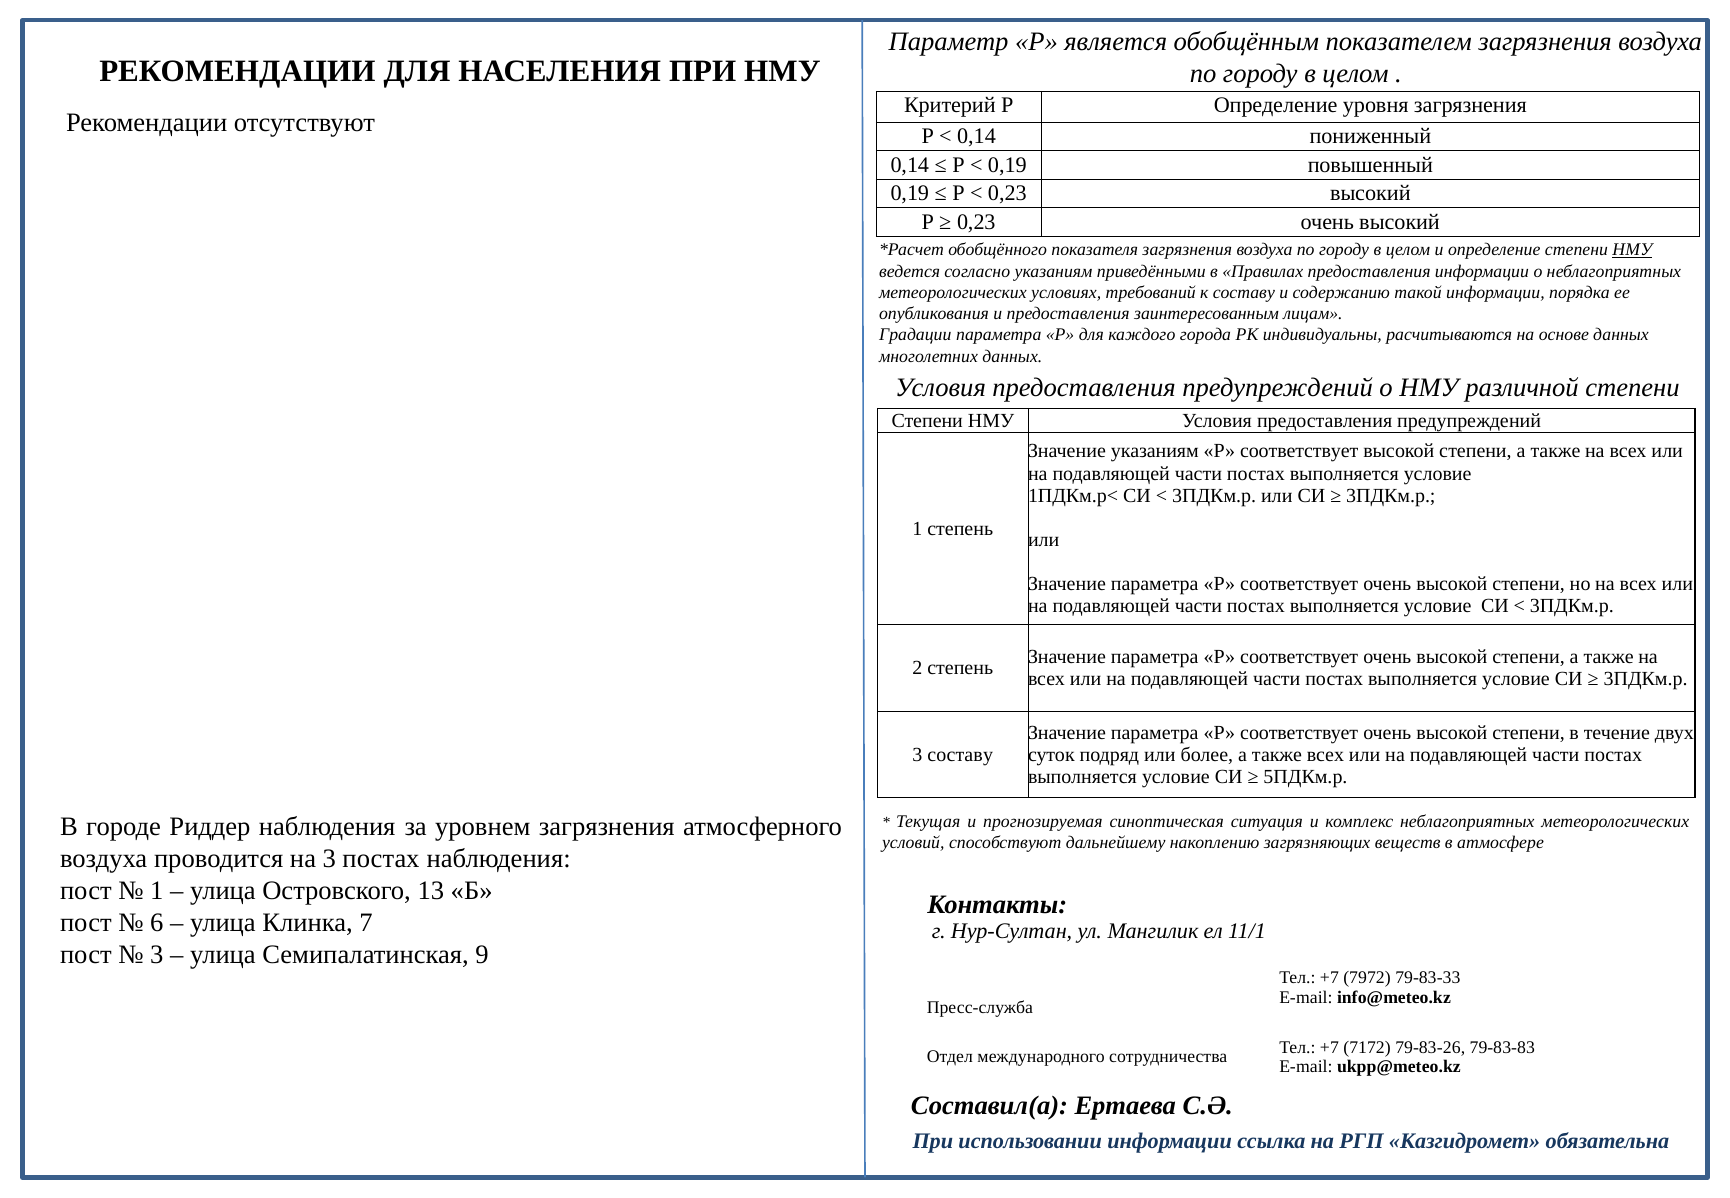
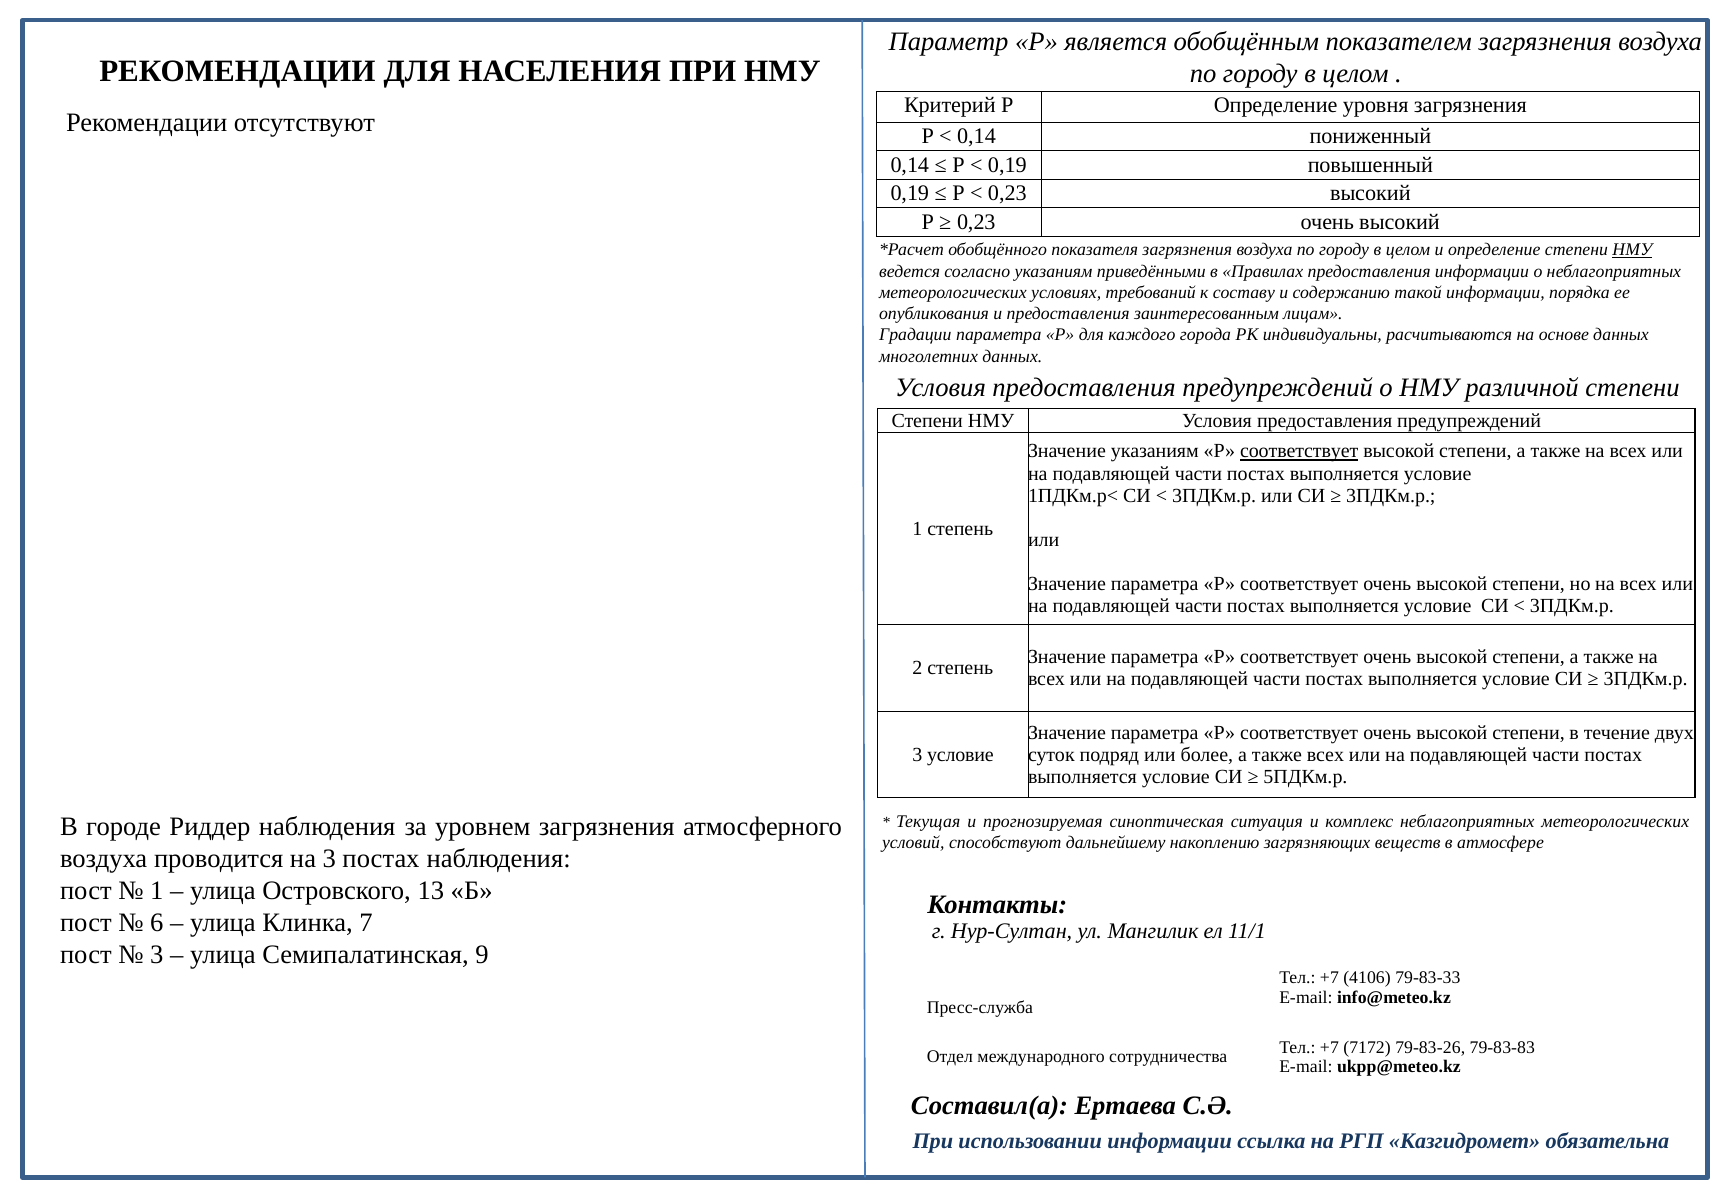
соответствует underline: none -> present (1299, 451)
3 составу: составу -> условие (960, 755)
7972: 7972 -> 4106 (1367, 978)
